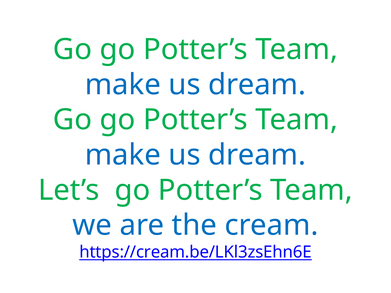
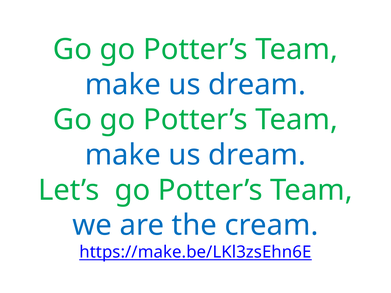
https://cream.be/LKl3zsEhn6E: https://cream.be/LKl3zsEhn6E -> https://make.be/LKl3zsEhn6E (195, 252)
